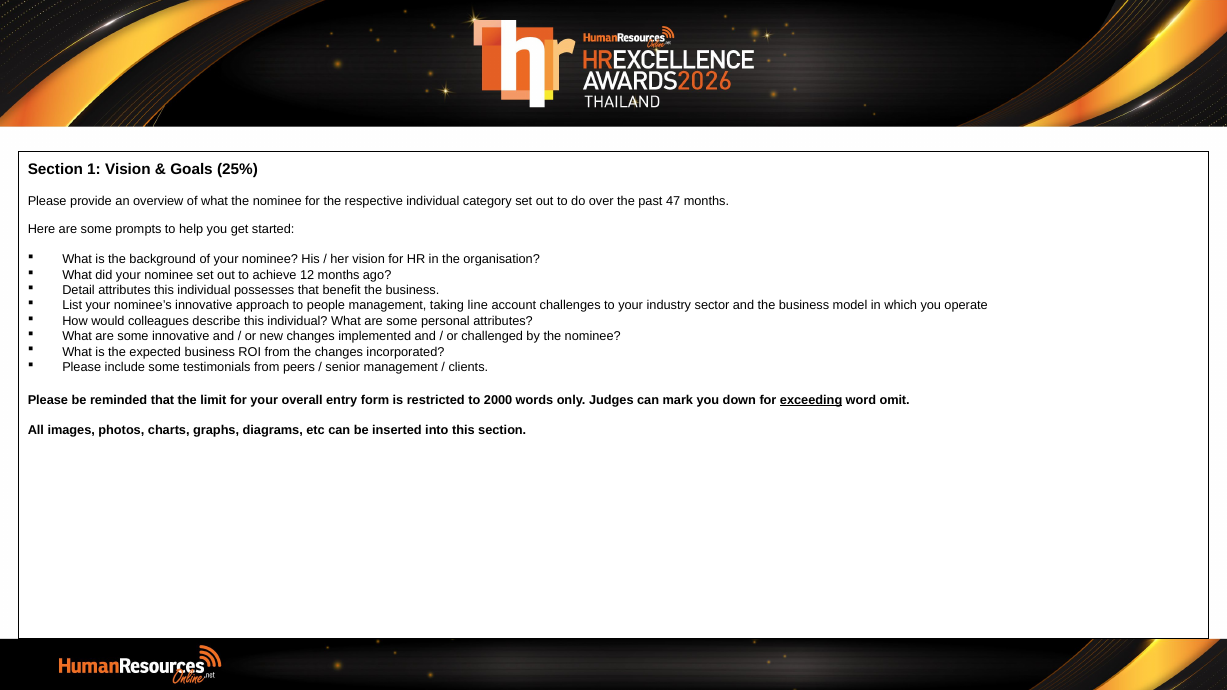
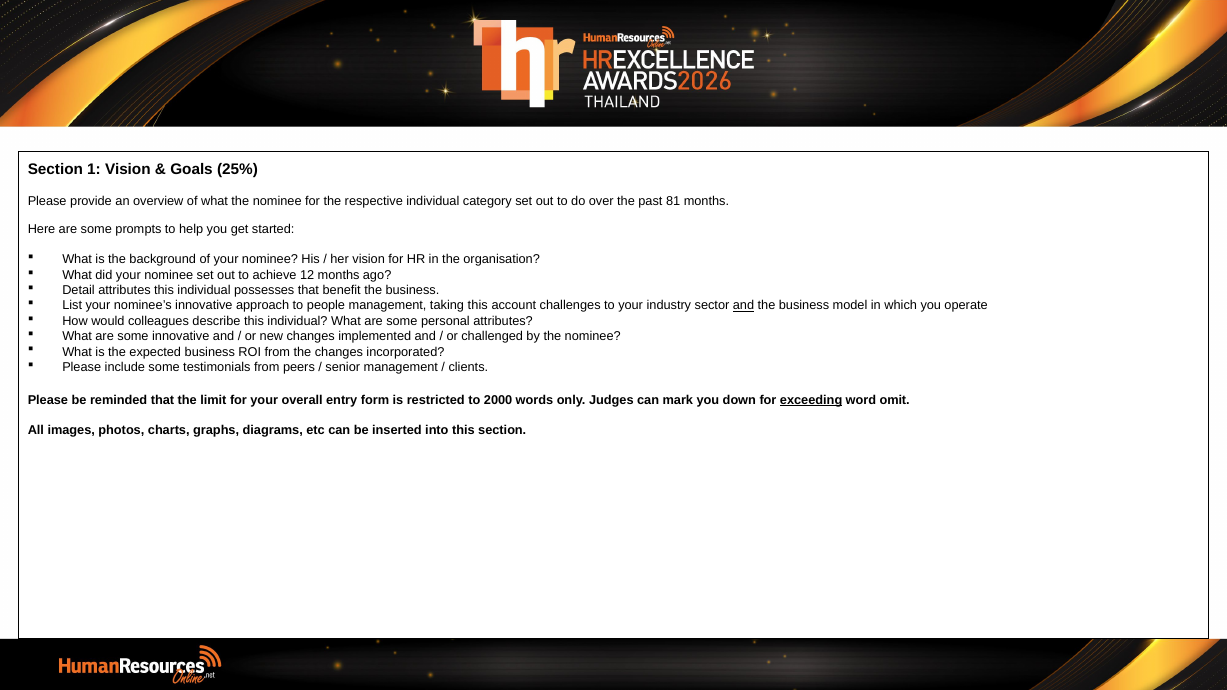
47: 47 -> 81 (673, 201)
taking line: line -> this (478, 306)
and underline: none -> present (744, 306)
